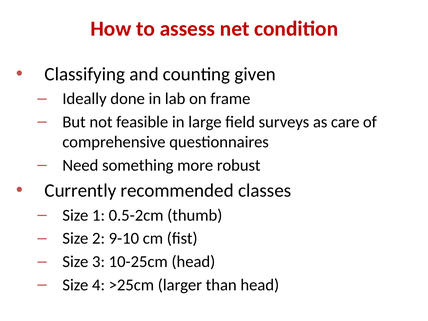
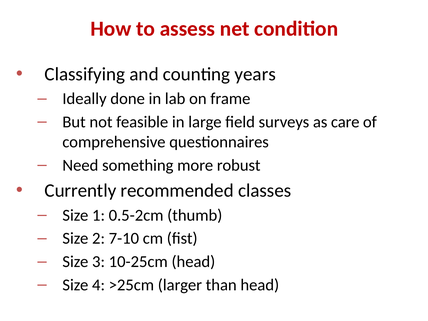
given: given -> years (255, 74)
9-10: 9-10 -> 7-10 (124, 238)
